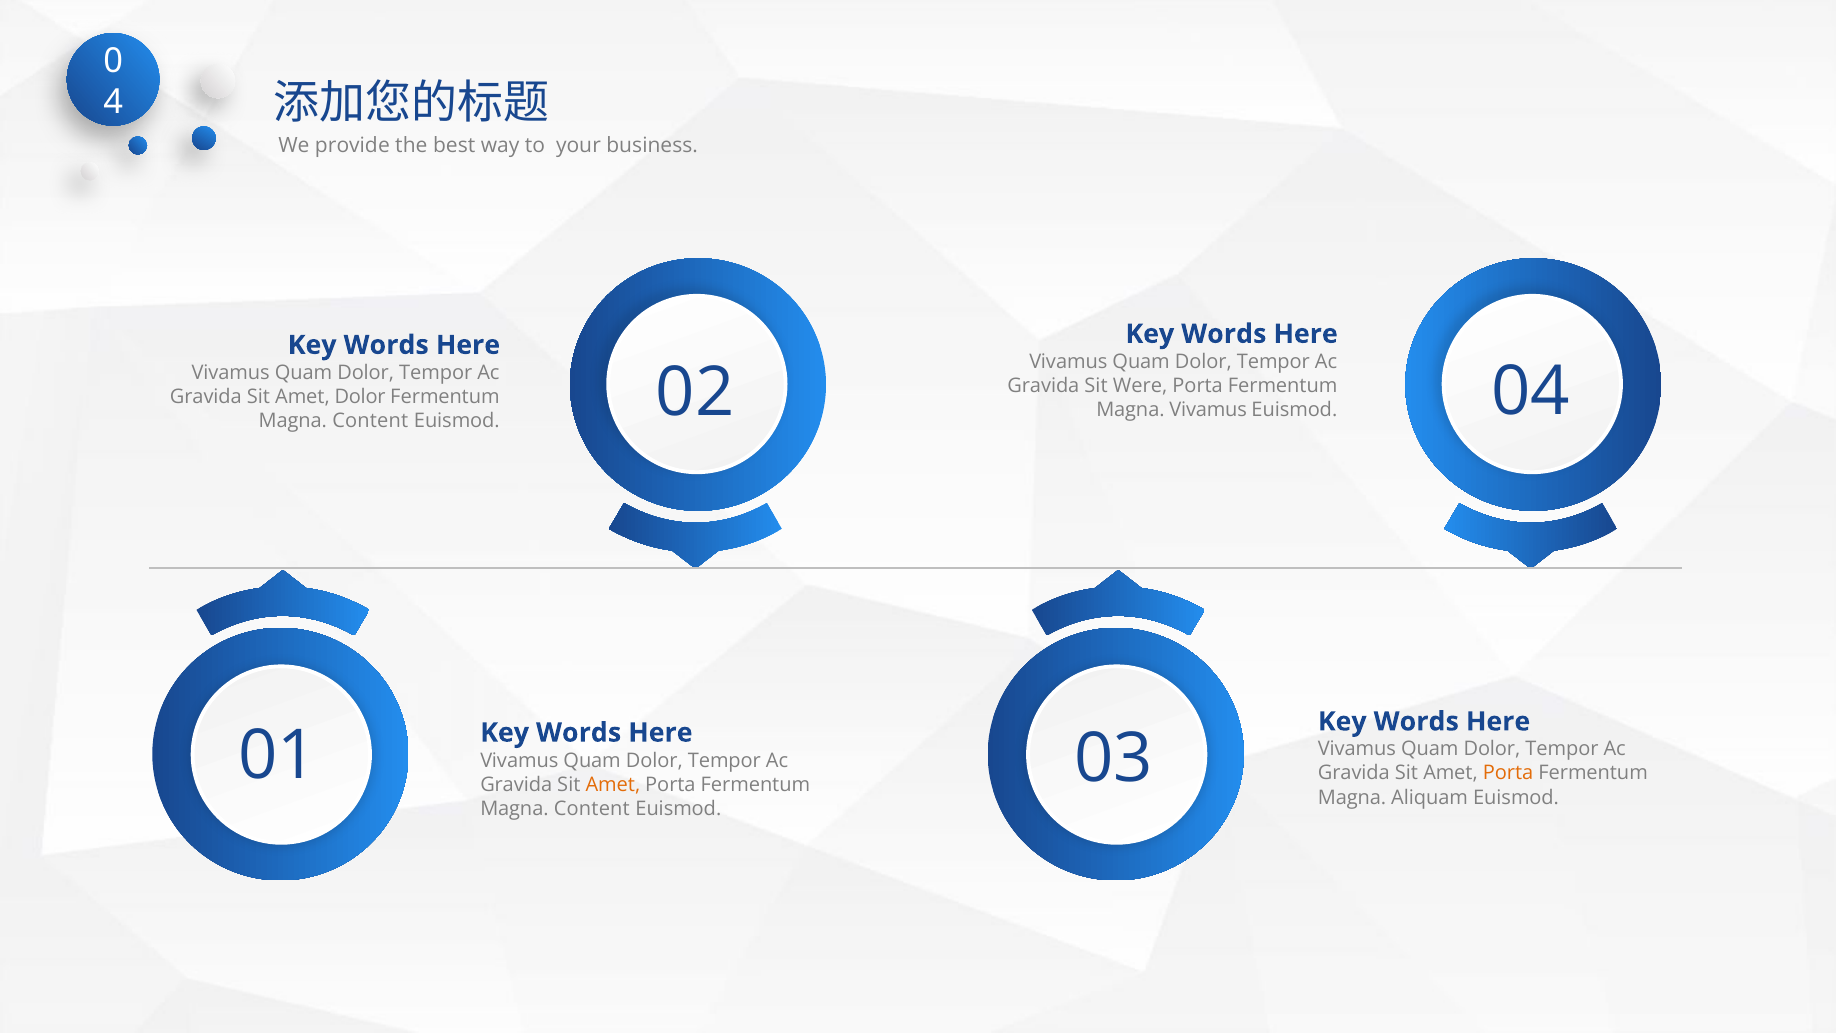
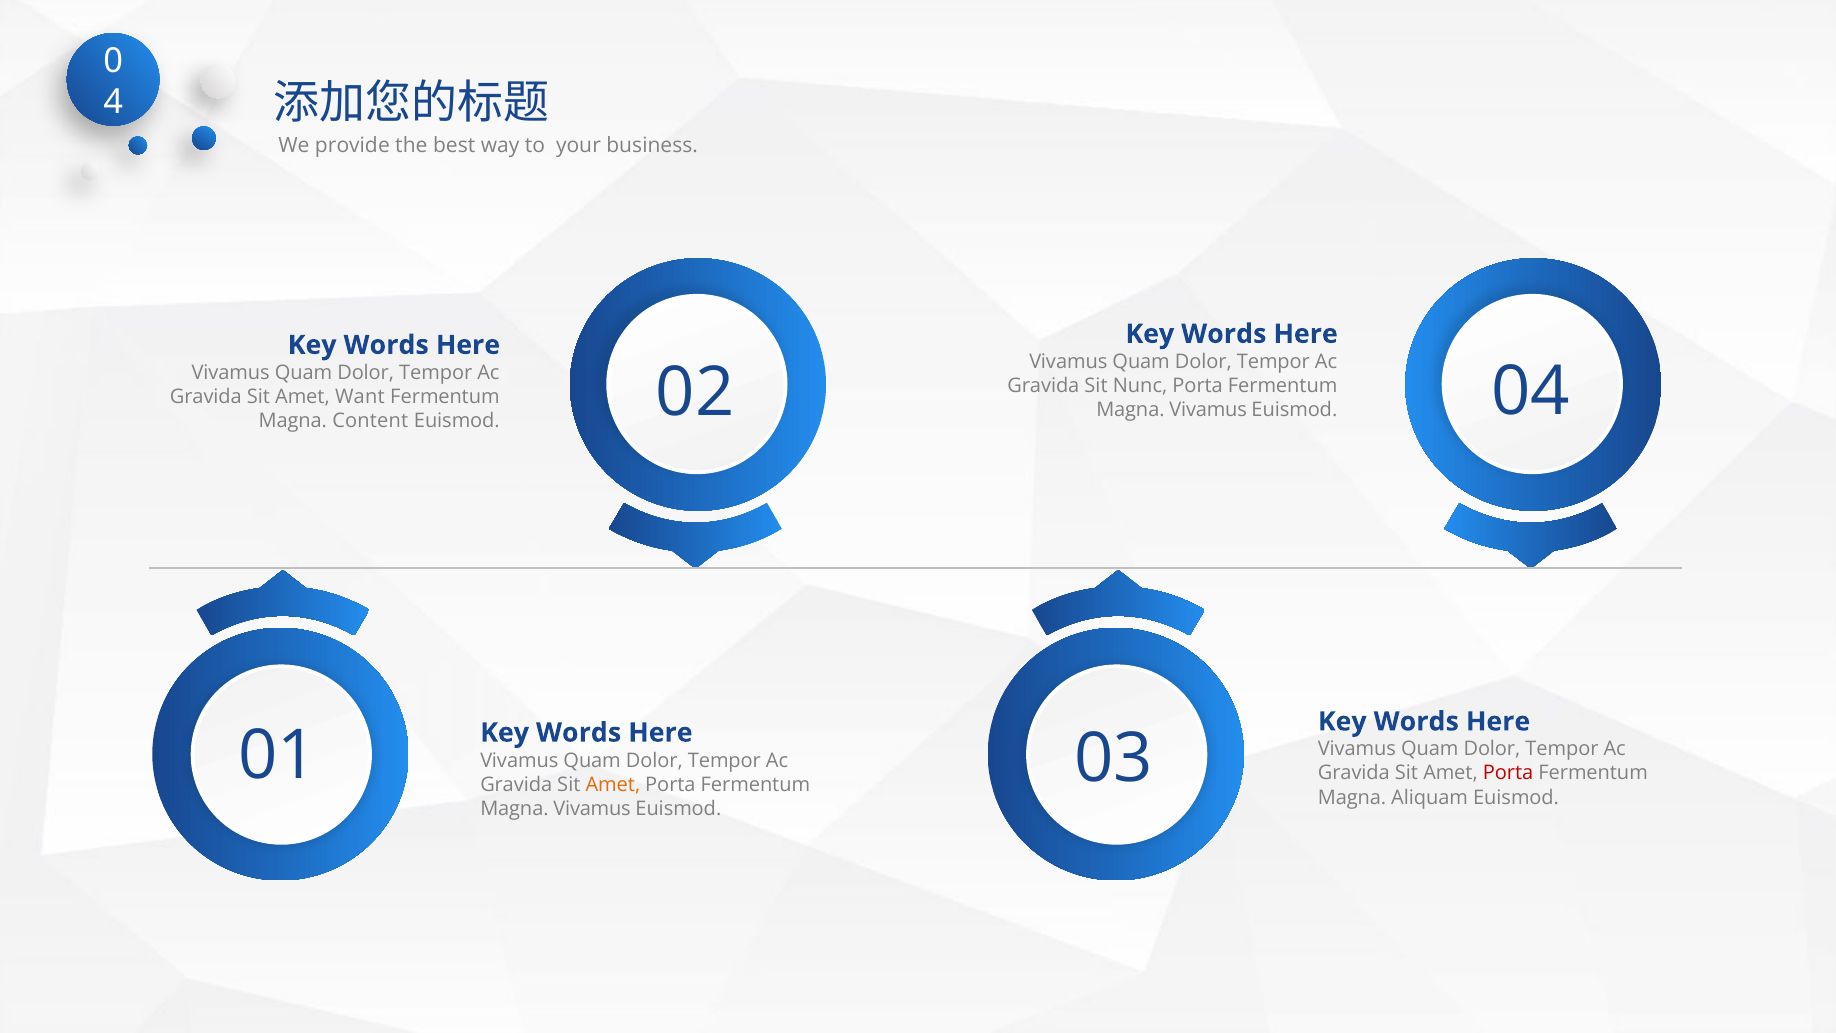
Were: Were -> Nunc (1140, 386)
Amet Dolor: Dolor -> Want (360, 397)
Porta colour: orange -> red (1508, 773)
Content: Content -> Vivamus (592, 808)
